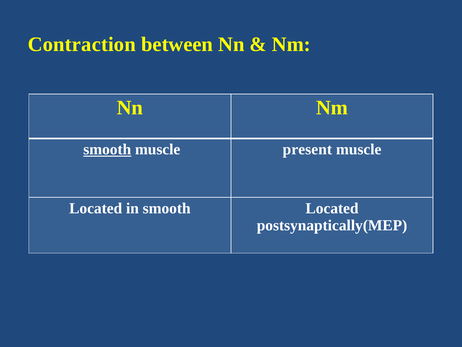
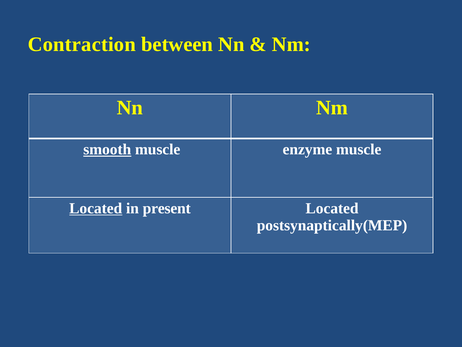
present: present -> enzyme (307, 149)
Located underline: none -> present (96, 208)
in smooth: smooth -> present (167, 208)
